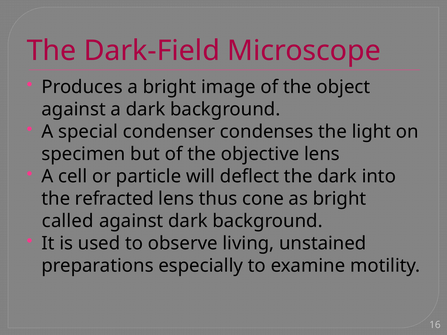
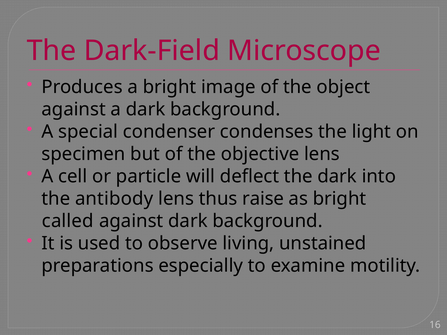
refracted: refracted -> antibody (114, 199)
cone: cone -> raise (263, 199)
